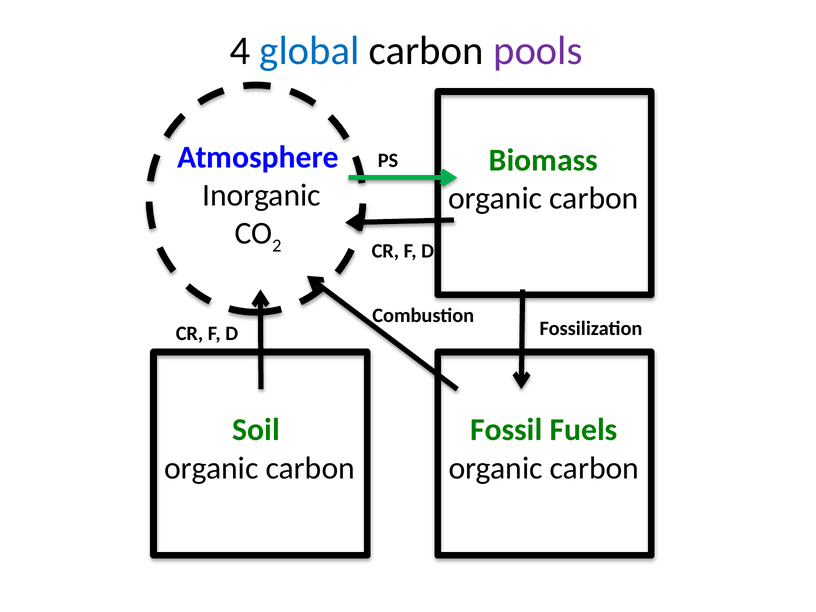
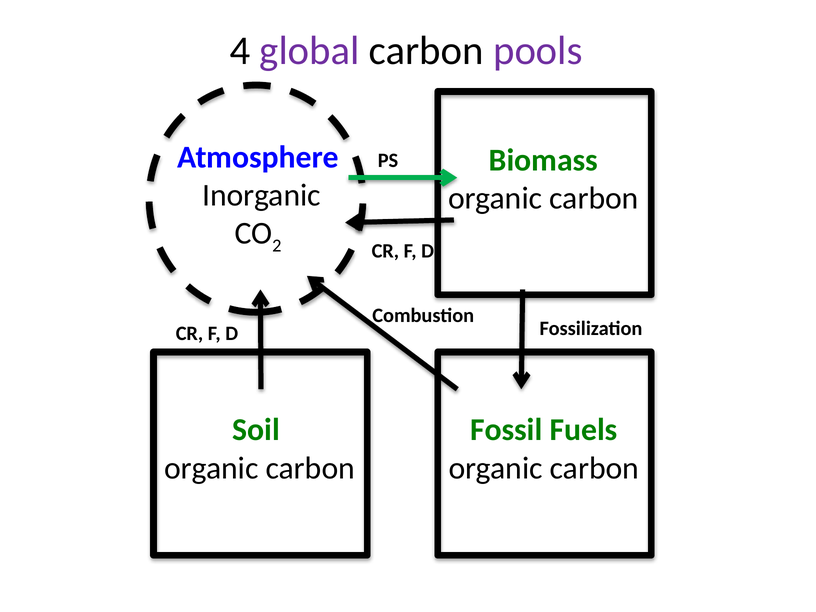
global colour: blue -> purple (310, 51)
